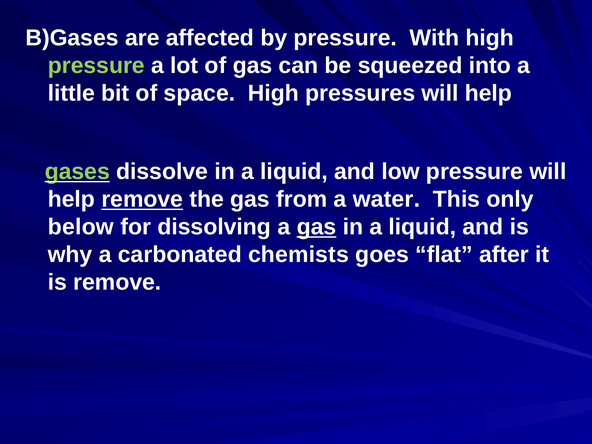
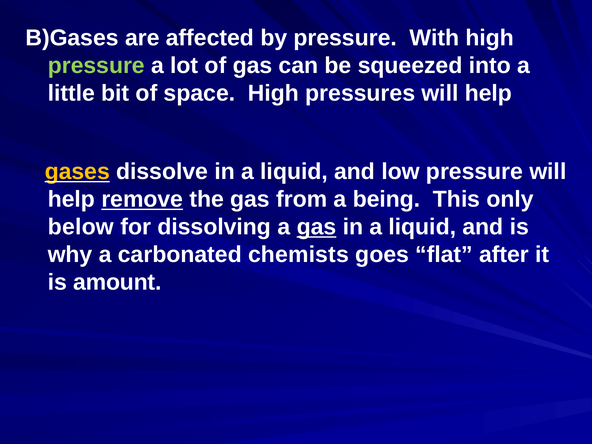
gases colour: light green -> yellow (77, 172)
water: water -> being (387, 199)
is remove: remove -> amount (117, 282)
